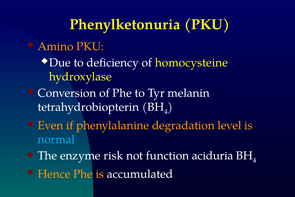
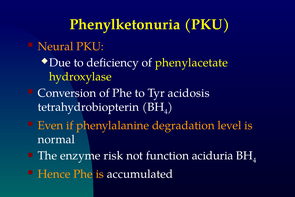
Amino: Amino -> Neural (56, 46)
homocysteine: homocysteine -> phenylacetate (191, 63)
melanin: melanin -> acidosis (189, 93)
normal colour: light blue -> white (56, 139)
